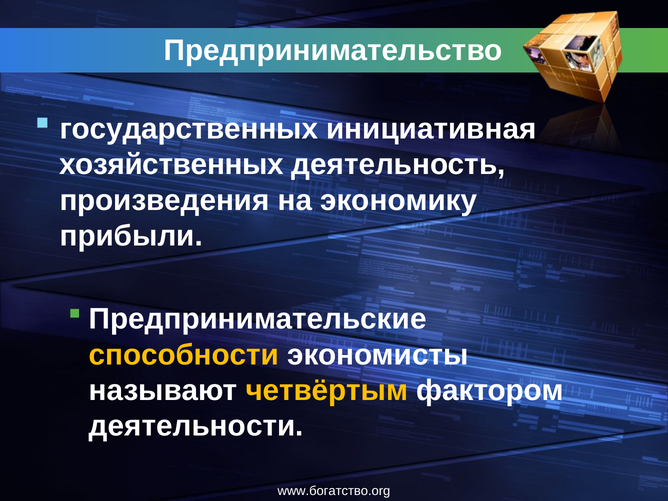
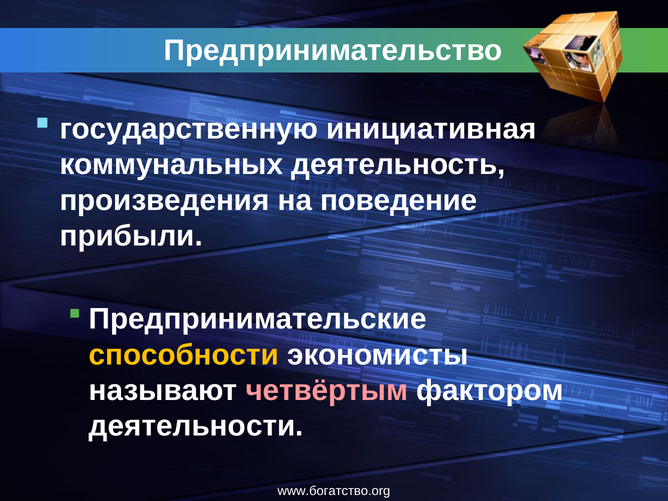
государственных: государственных -> государственную (189, 129)
хозяйственных: хозяйственных -> коммунальных (171, 165)
экономику: экономику -> поведение (399, 200)
четвёртым colour: yellow -> pink (327, 390)
